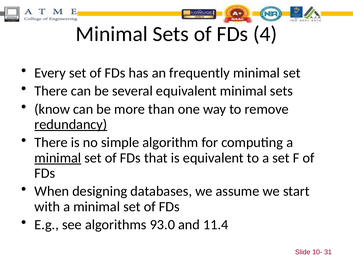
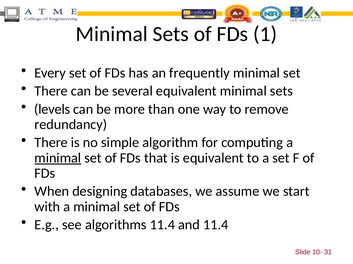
4: 4 -> 1 (265, 34)
know: know -> levels (52, 109)
redundancy underline: present -> none (71, 125)
algorithms 93.0: 93.0 -> 11.4 (162, 225)
